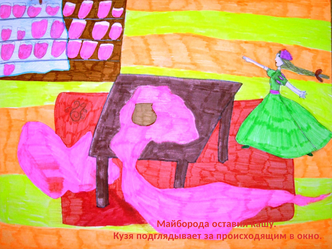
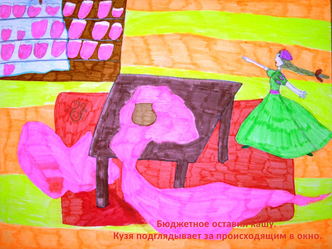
Майборода: Майборода -> Бюджетное (183, 224)
